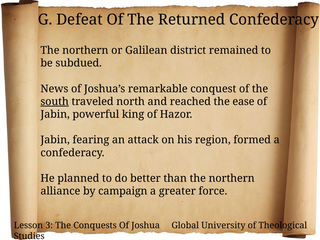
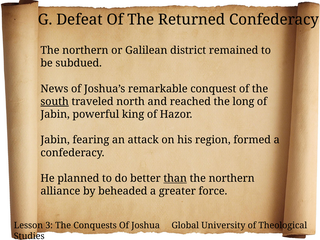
ease: ease -> long (243, 102)
than underline: none -> present (175, 178)
campaign: campaign -> beheaded (123, 191)
